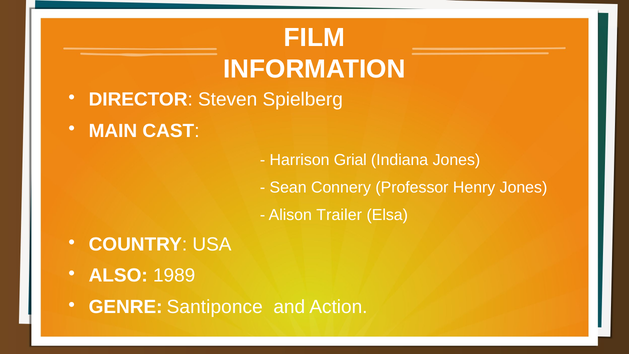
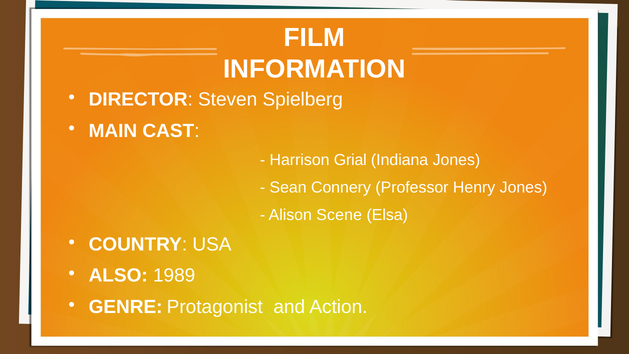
Trailer: Trailer -> Scene (339, 215)
Santiponce: Santiponce -> Protagonist (215, 307)
